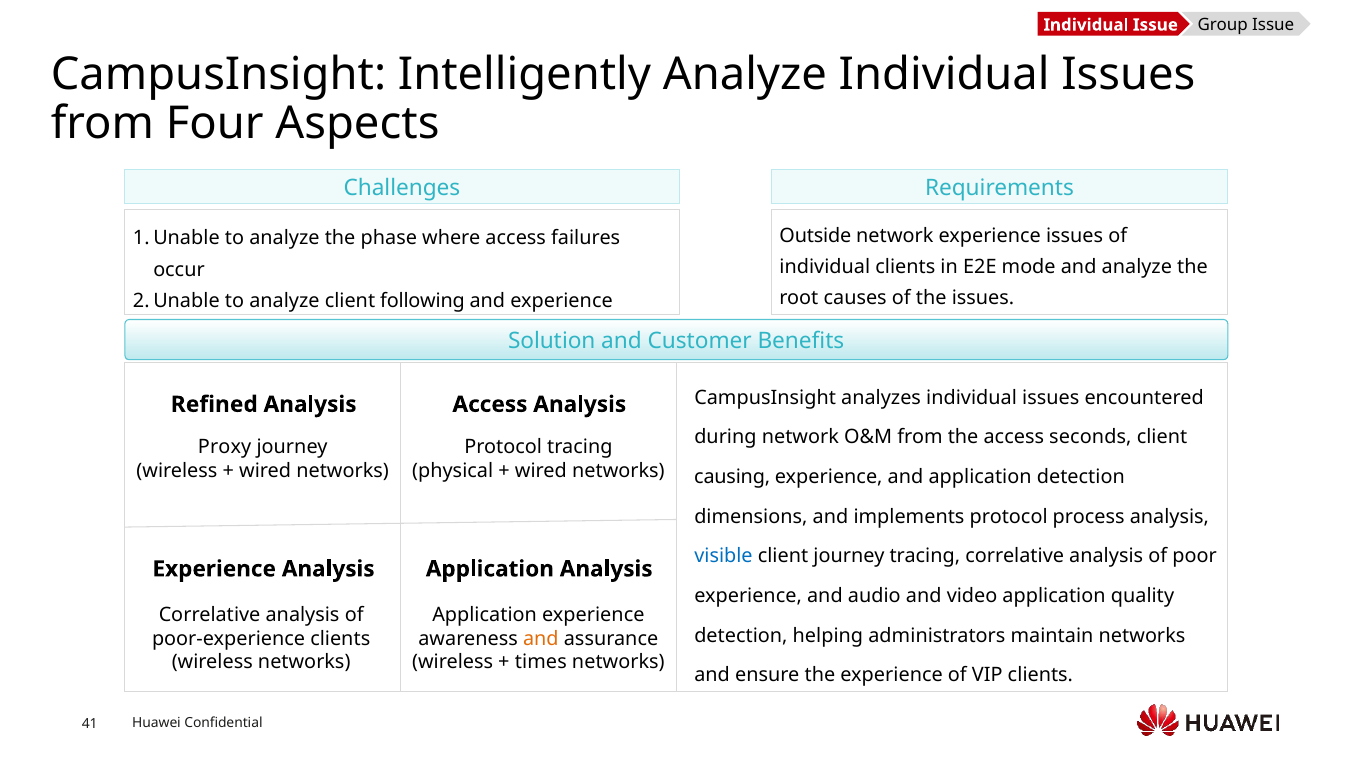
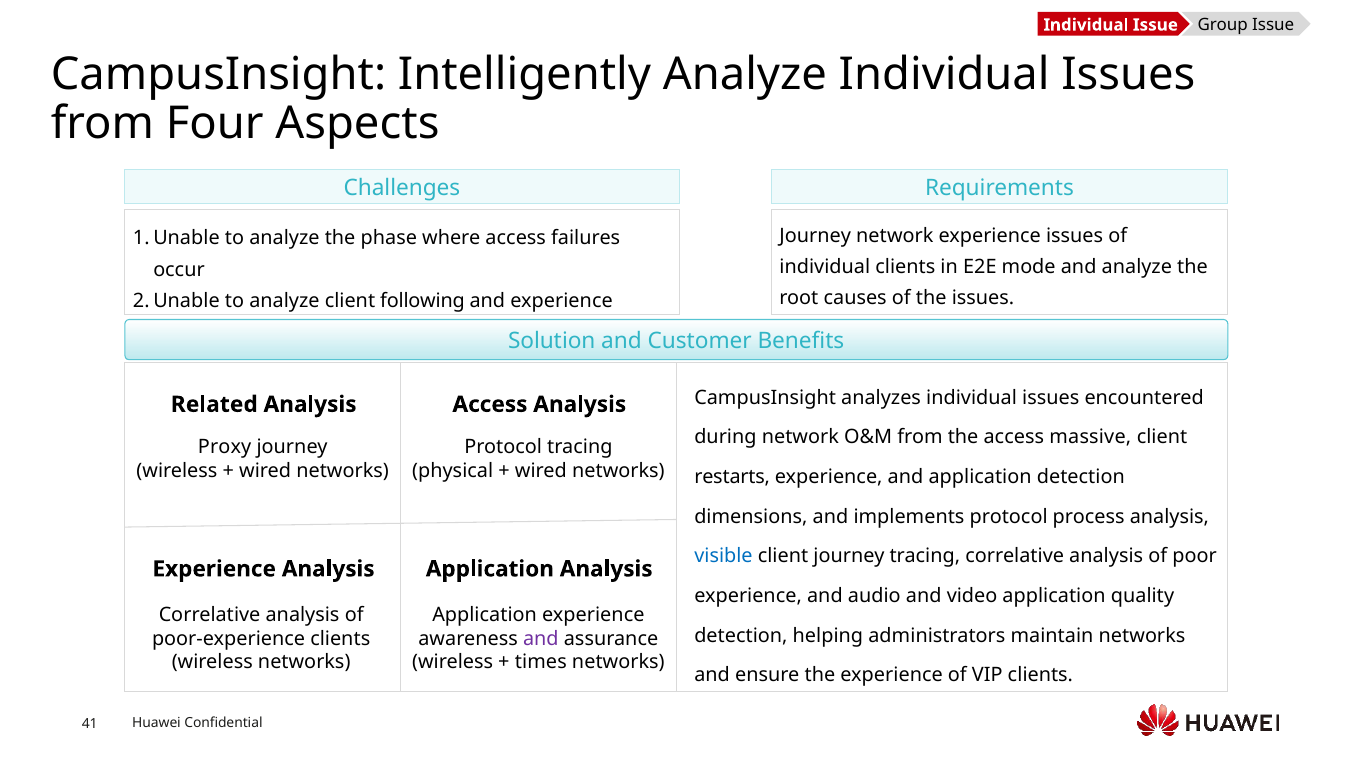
Outside: Outside -> Journey (815, 236)
Refined: Refined -> Related (214, 404)
seconds: seconds -> massive (1090, 437)
causing: causing -> restarts (732, 477)
and colour: orange -> purple (541, 639)
